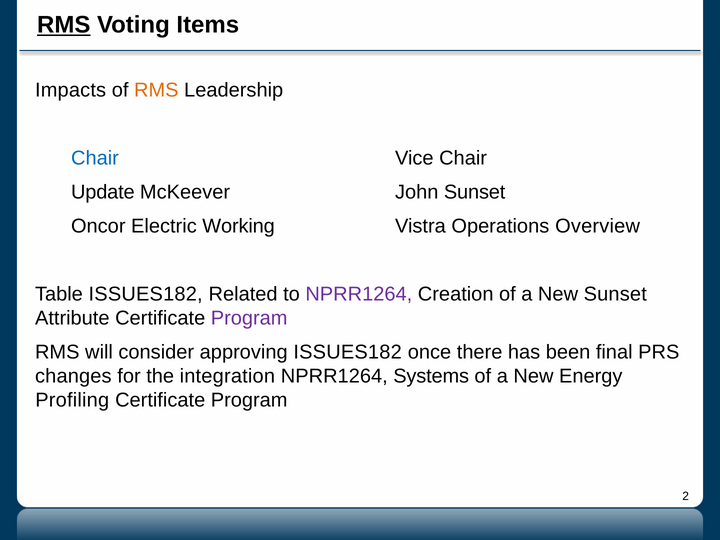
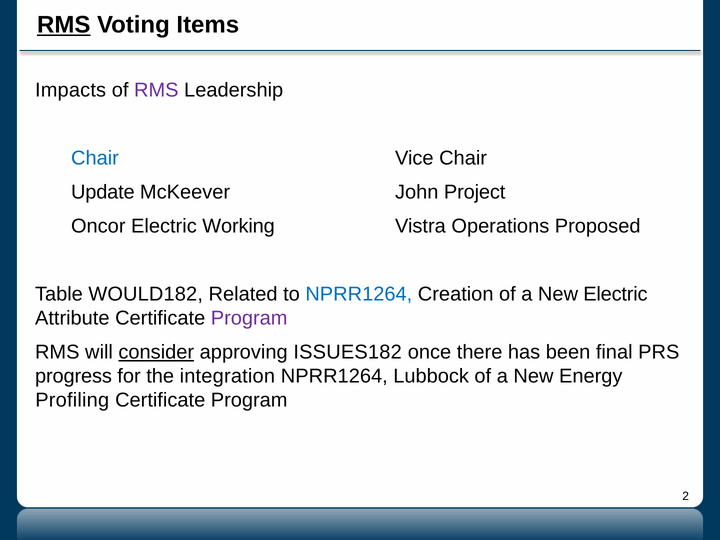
RMS colour: orange -> purple (156, 90)
John Sunset: Sunset -> Project (475, 192)
Overview: Overview -> Proposed (598, 226)
Table ISSUES182: ISSUES182 -> WOULD182 (146, 294)
NPRR1264 colour: purple -> blue (359, 294)
New Sunset: Sunset -> Electric (615, 294)
consider underline: none -> present (156, 352)
changes: changes -> progress (73, 376)
Systems: Systems -> Lubbock (431, 376)
